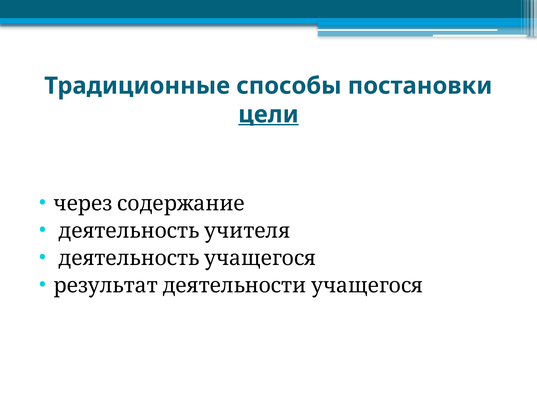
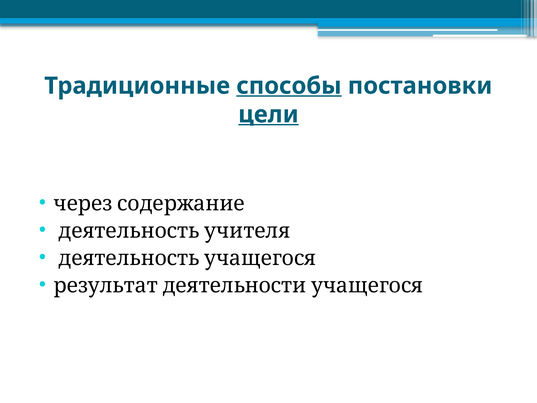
способы underline: none -> present (289, 86)
